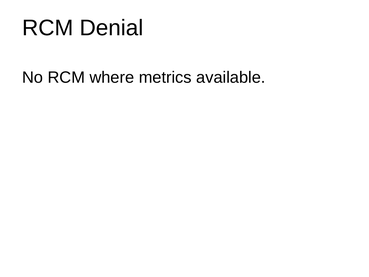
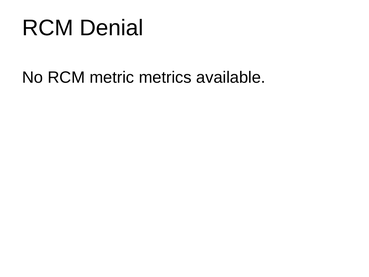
where: where -> metric (112, 77)
